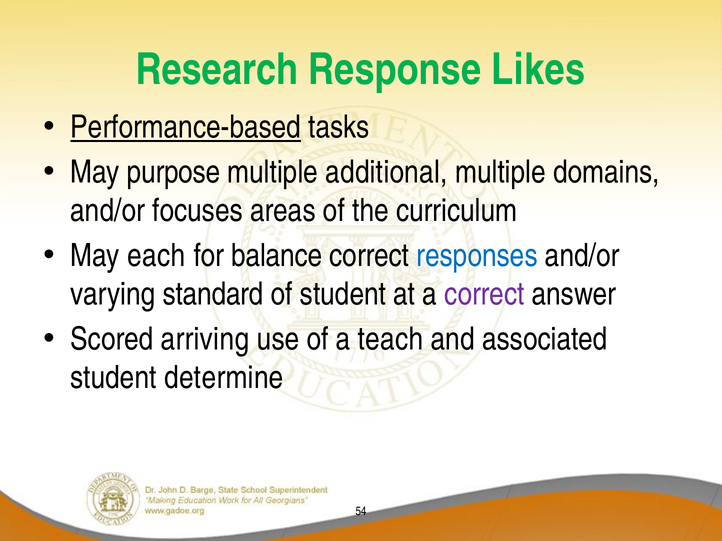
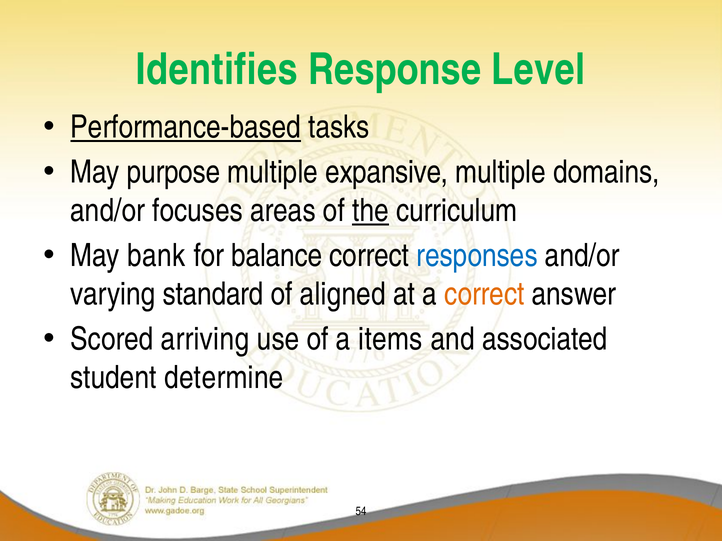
Research: Research -> Identifies (217, 70)
Likes: Likes -> Level (538, 70)
additional: additional -> expansive (387, 172)
the underline: none -> present (371, 211)
each: each -> bank (156, 256)
of student: student -> aligned (343, 294)
correct colour: purple -> orange (484, 294)
teach: teach -> items (391, 339)
